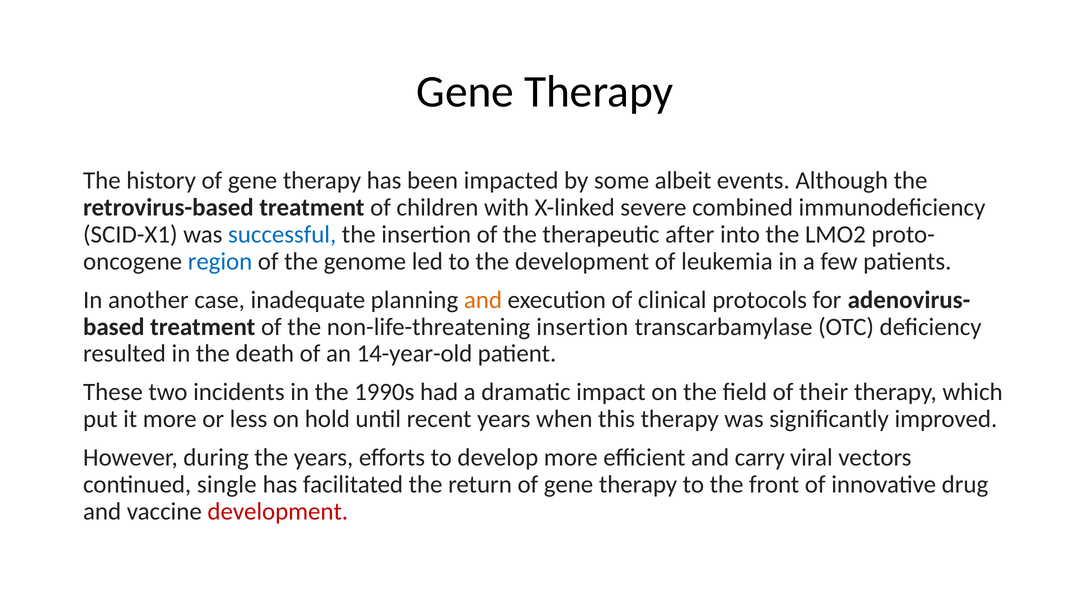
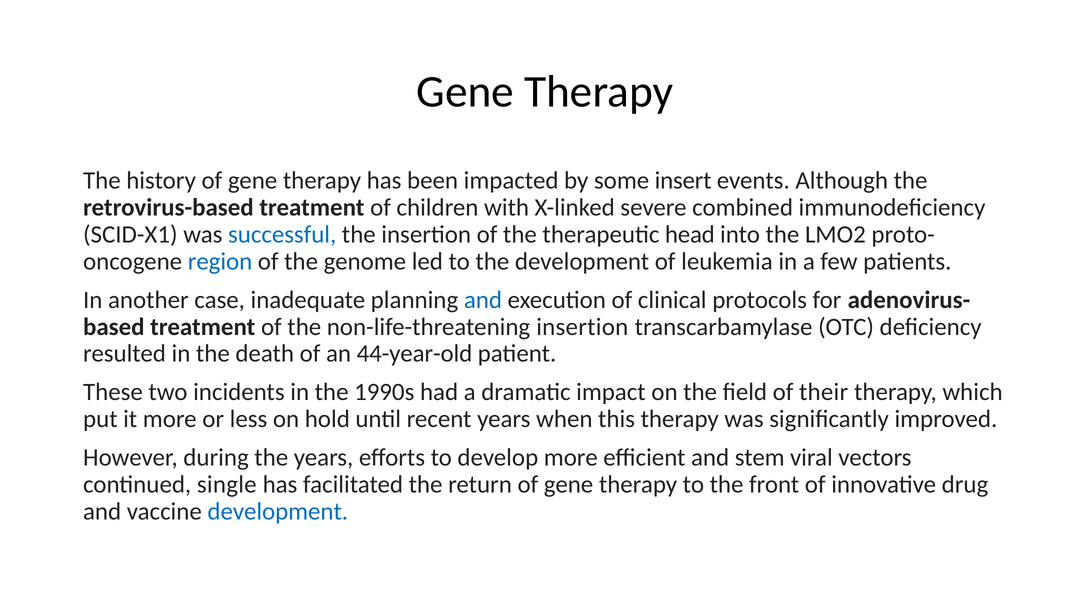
albeit: albeit -> insert (683, 181)
after: after -> head (690, 235)
and colour: orange -> blue (483, 300)
14-year-old: 14-year-old -> 44-year-old (414, 354)
carry: carry -> stem (760, 457)
development colour: red -> blue (278, 511)
